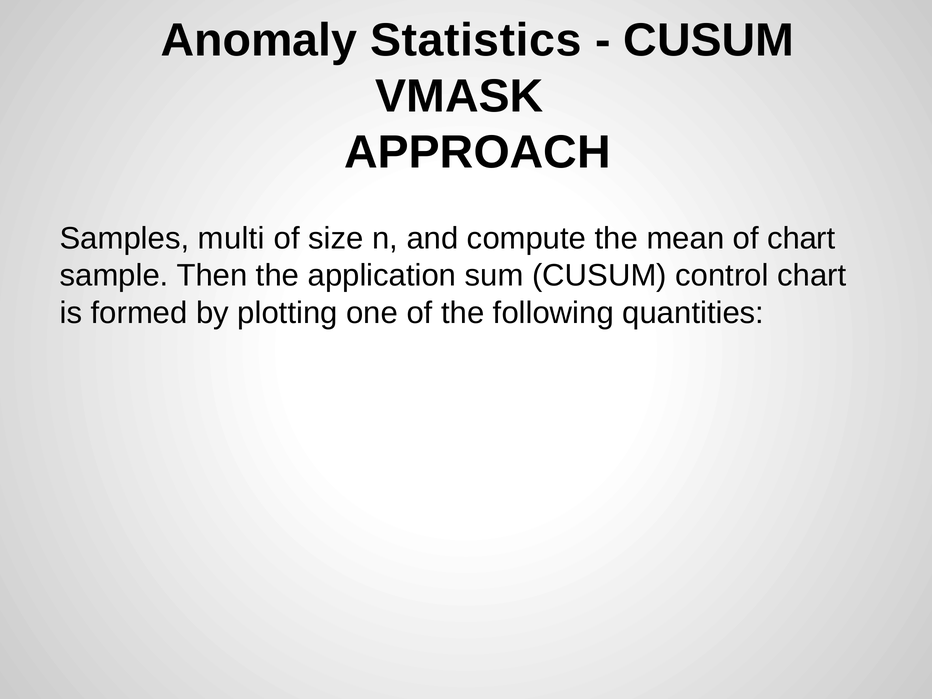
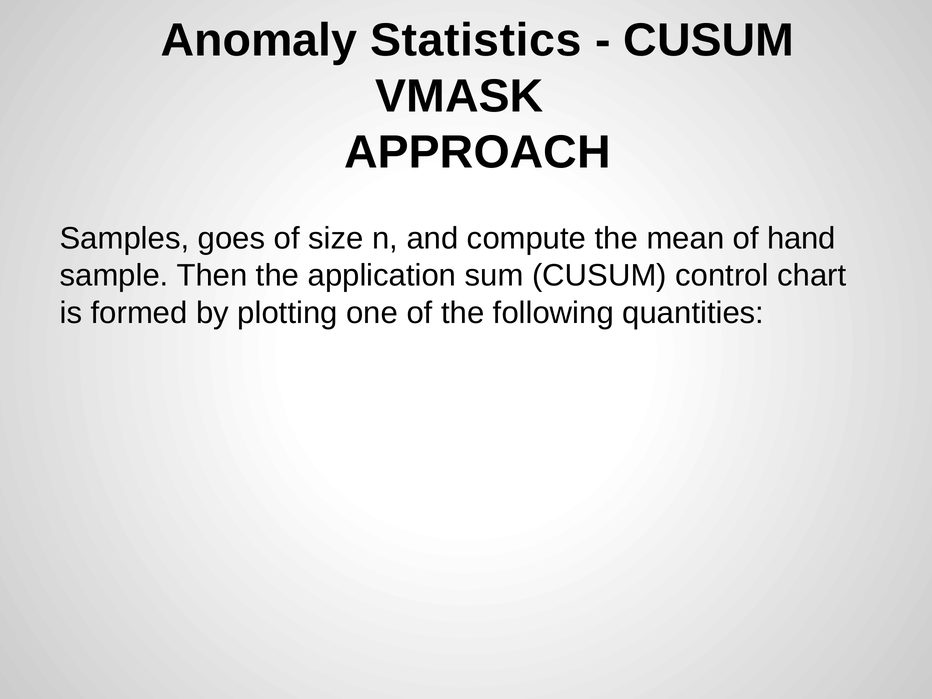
multi: multi -> goes (231, 238)
of chart: chart -> hand (801, 238)
